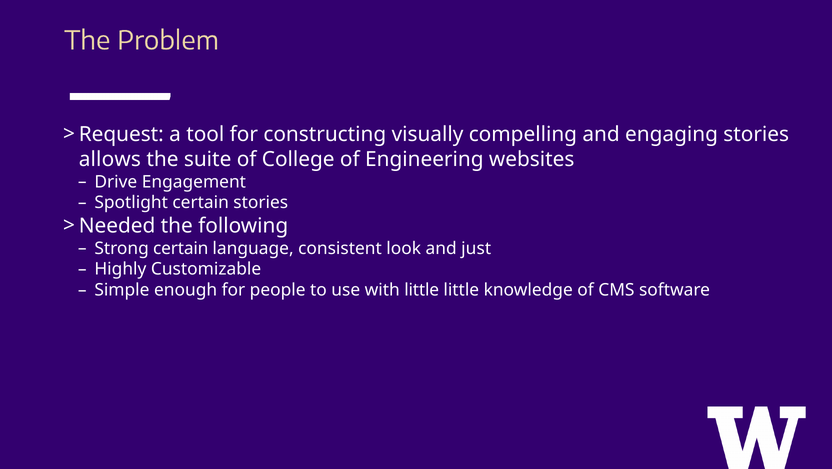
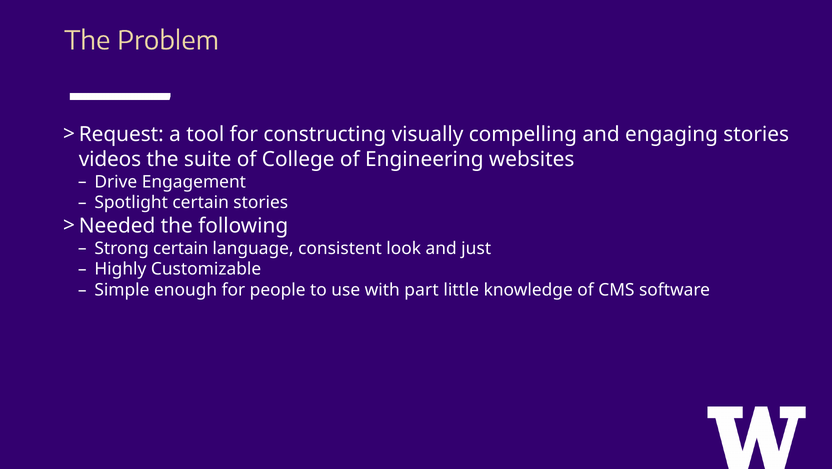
allows: allows -> videos (110, 159)
with little: little -> part (422, 290)
